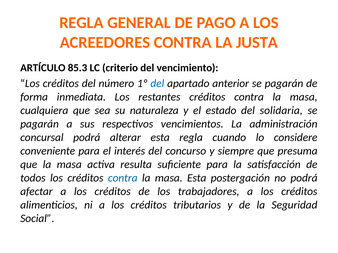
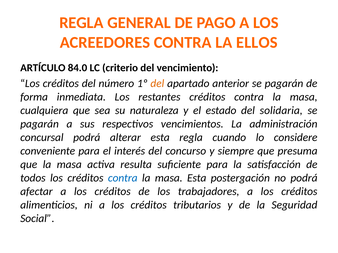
JUSTA: JUSTA -> ELLOS (257, 43)
85.3: 85.3 -> 84.0 (78, 68)
del colour: blue -> orange (157, 84)
